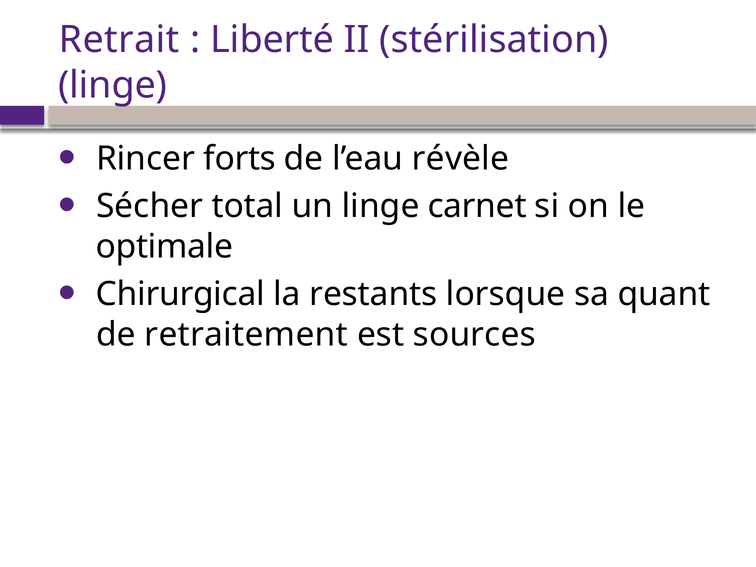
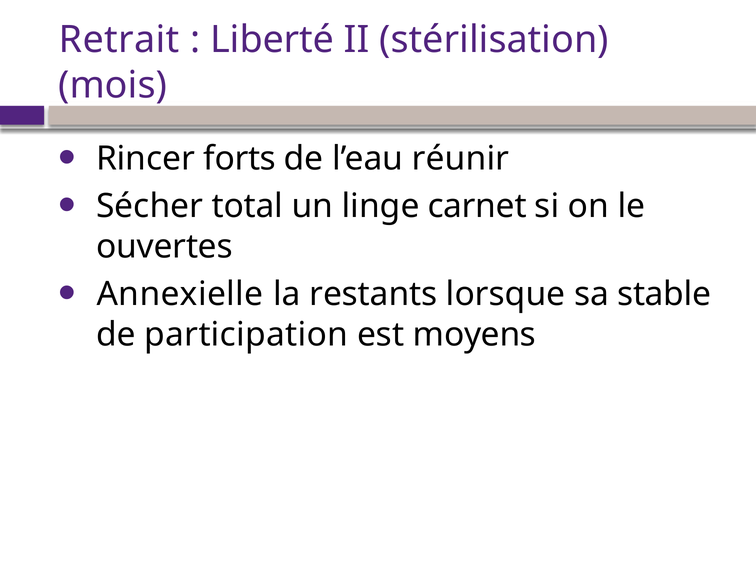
linge: linge -> mois (113, 85)
révèle: révèle -> réunir (461, 159)
optimale: optimale -> ouvertes (164, 247)
Chirurgical: Chirurgical -> Annexielle (180, 294)
quant: quant -> stable (664, 294)
retraitement: retraitement -> participation (246, 335)
sources: sources -> moyens (475, 335)
